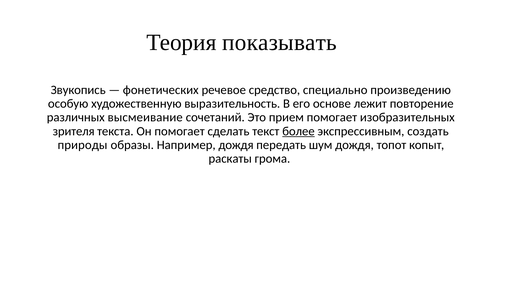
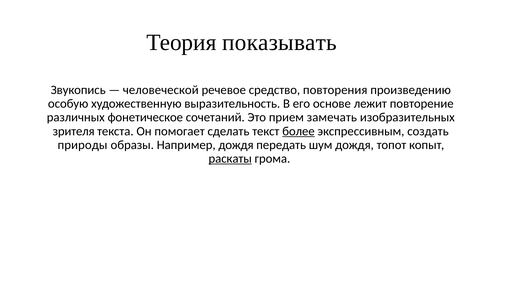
фонетических: фонетических -> человеческой (161, 90)
специально: специально -> повторения (335, 90)
высмеивание: высмеивание -> фонетическое (145, 117)
прием помогает: помогает -> замечать (332, 117)
раскаты underline: none -> present (230, 158)
